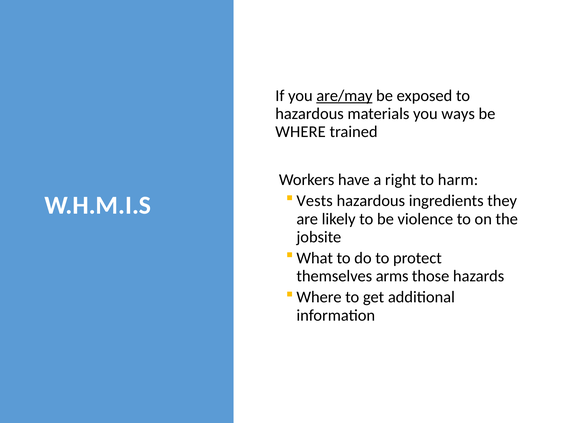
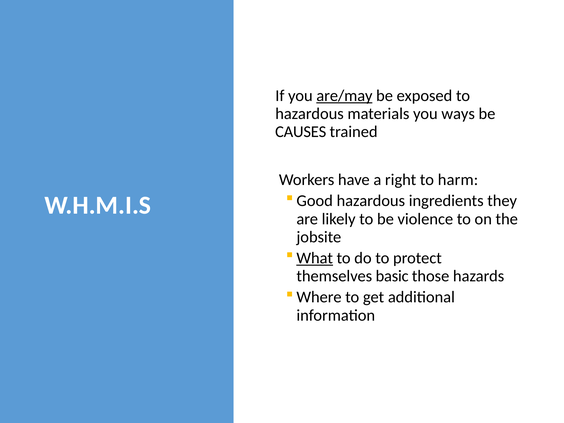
WHERE: WHERE -> CAUSES (301, 132)
Vests: Vests -> Good (315, 201)
What underline: none -> present (315, 258)
arms: arms -> basic (392, 276)
